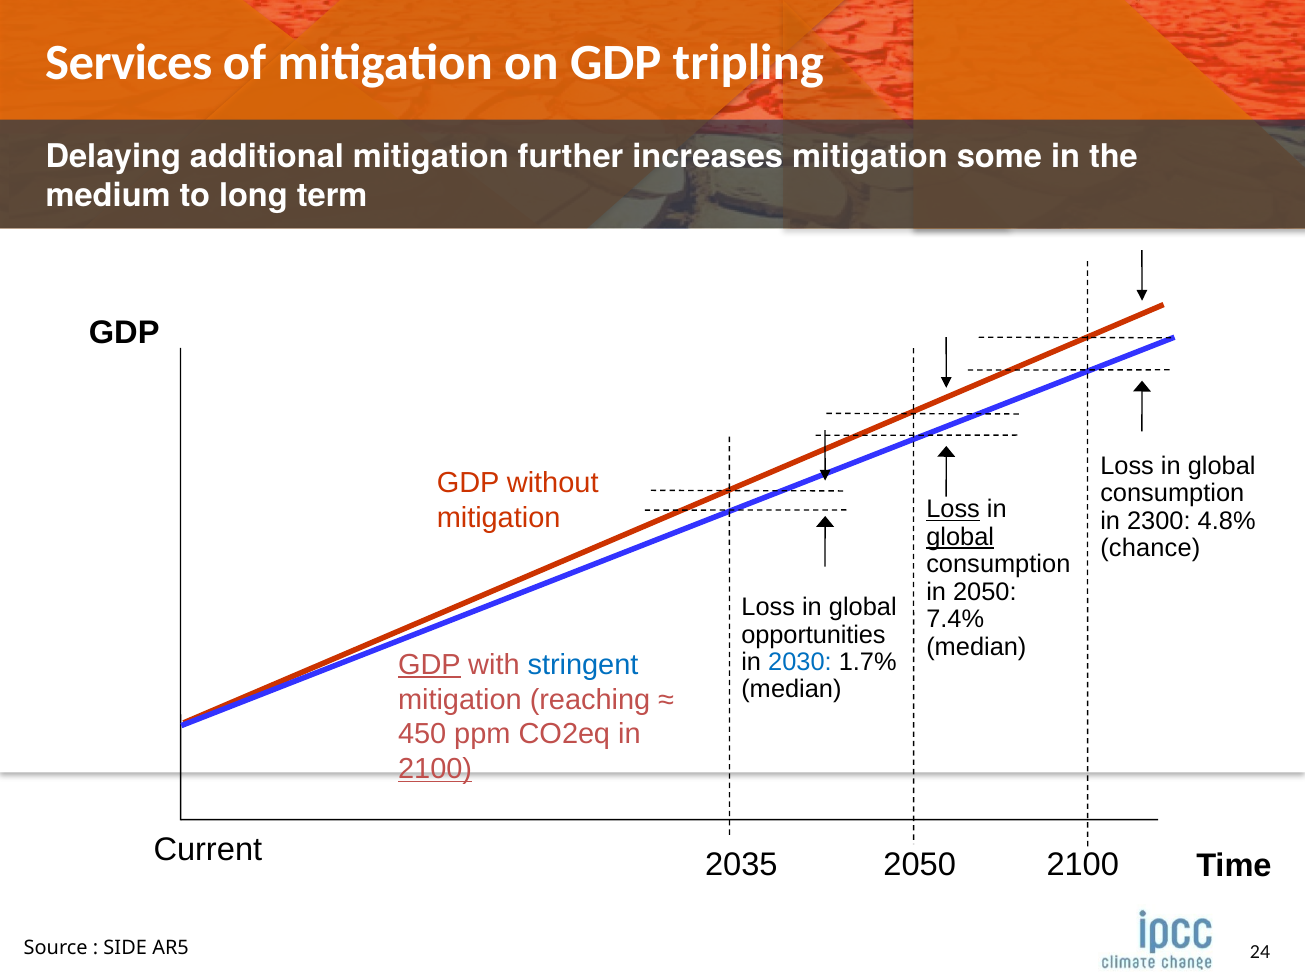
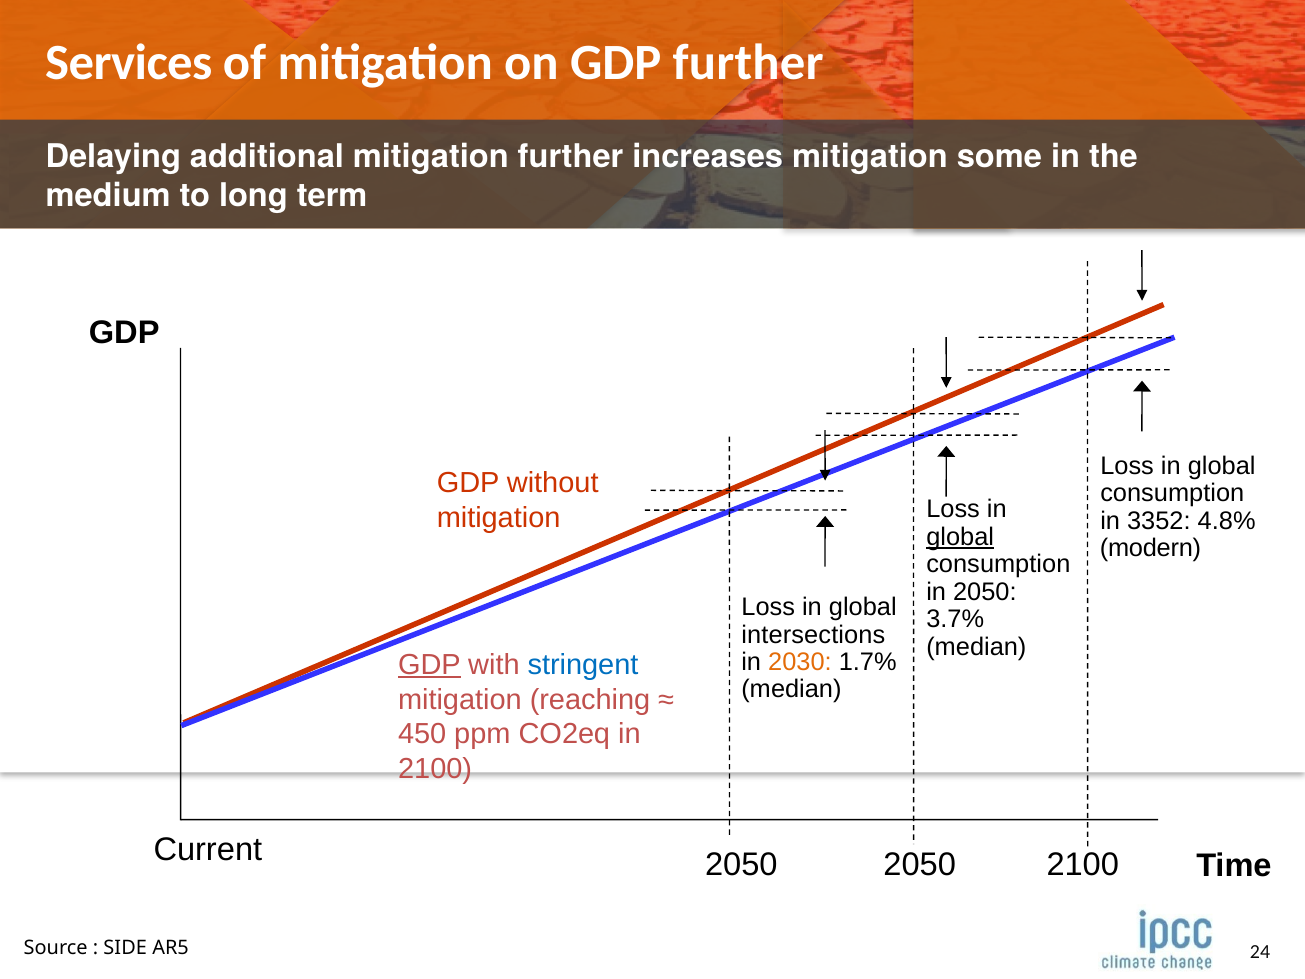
GDP tripling: tripling -> further (748, 62)
Loss underline: present -> none (953, 509)
2300: 2300 -> 3352 (1159, 521)
chance: chance -> modern (1150, 548)
7.4%: 7.4% -> 3.7% (955, 619)
opportunities: opportunities -> intersections (813, 635)
2030 colour: blue -> orange (800, 662)
2100 underline: present -> none (435, 769)
2035: 2035 -> 2050 (741, 865)
